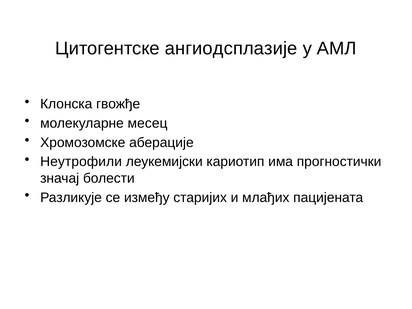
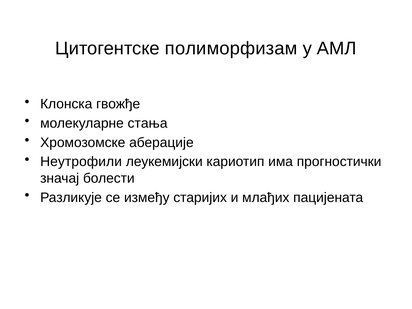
ангиодсплазије: ангиодсплазије -> полиморфизам (231, 48)
месeц: месeц -> стања (148, 123)
